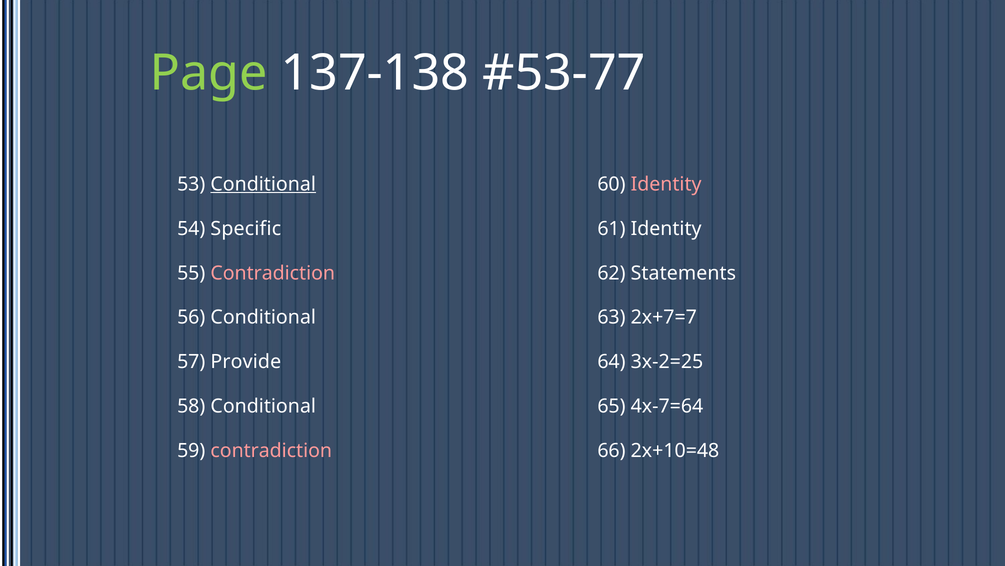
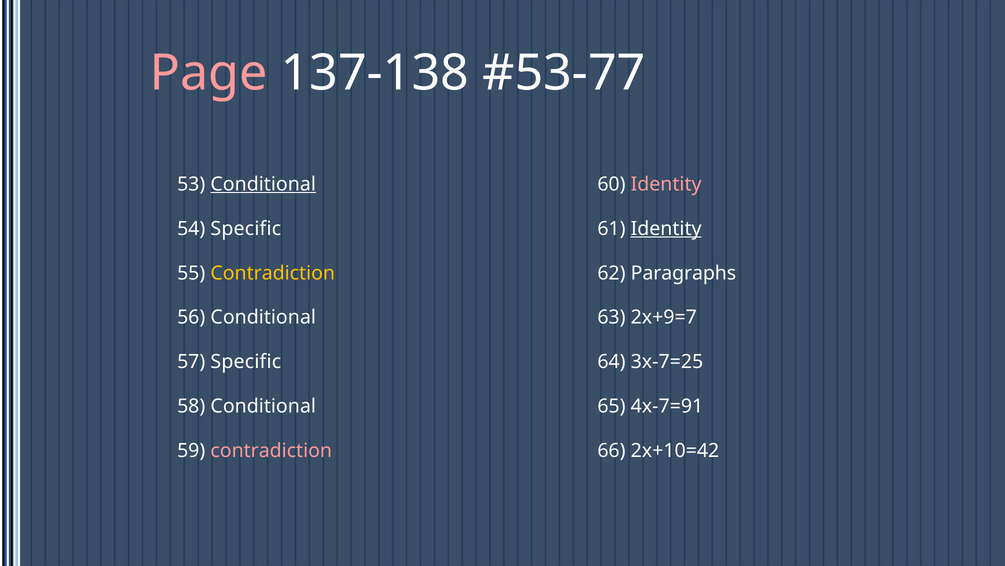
Page colour: light green -> pink (209, 73)
Identity underline: none -> present (666, 228)
Contradiction colour: pink -> yellow (273, 273)
Statements: Statements -> Paragraphs (683, 273)
2x+7=7: 2x+7=7 -> 2x+9=7 (664, 317)
57 Provide: Provide -> Specific (246, 362)
3x-2=25: 3x-2=25 -> 3x-7=25 (667, 362)
4x-7=64: 4x-7=64 -> 4x-7=91 (667, 406)
2x+10=48: 2x+10=48 -> 2x+10=42 (675, 450)
